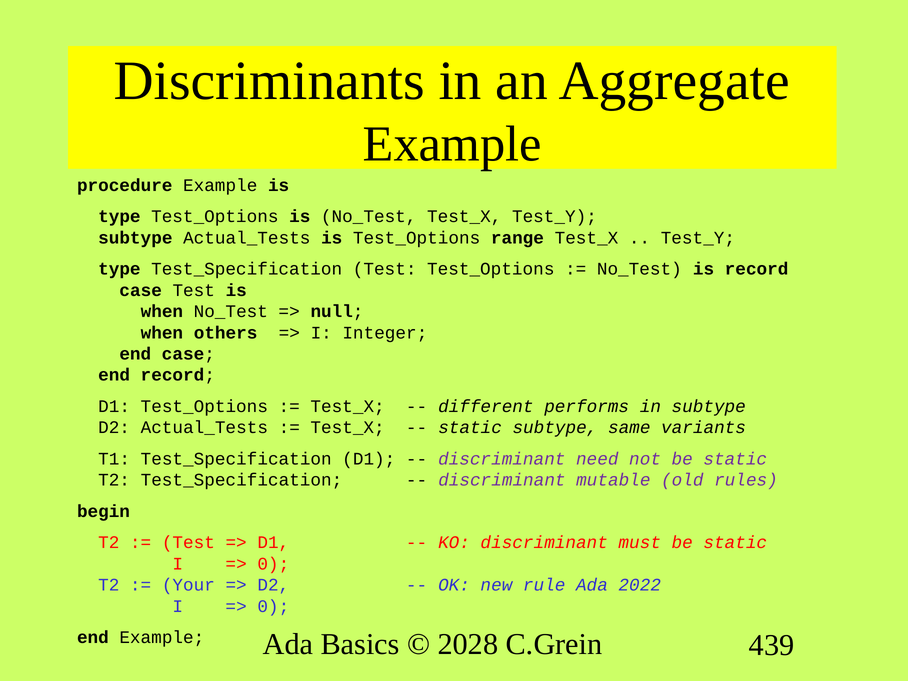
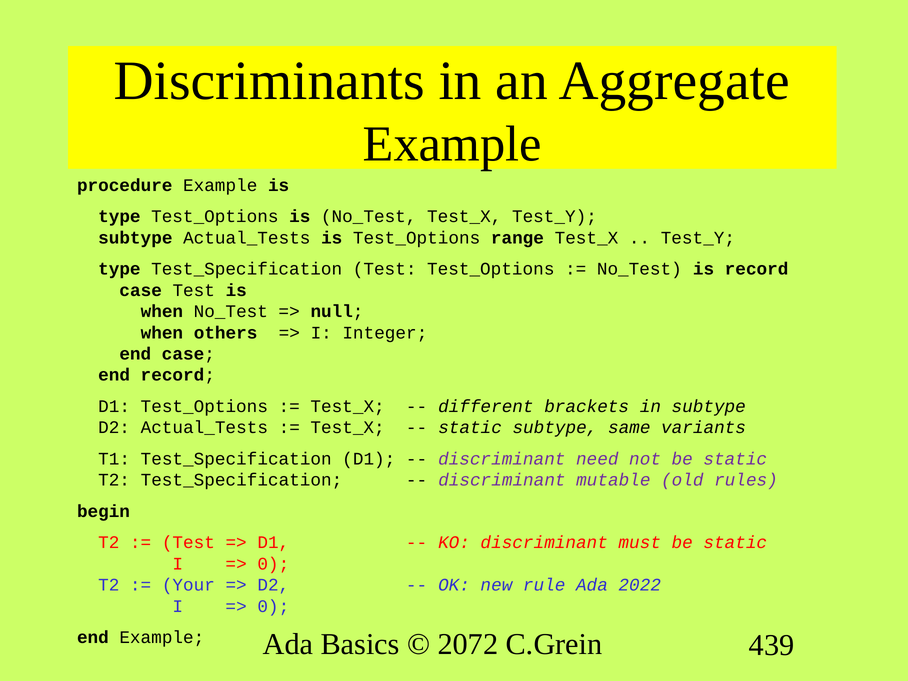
performs: performs -> brackets (587, 406)
2028: 2028 -> 2072 (468, 644)
